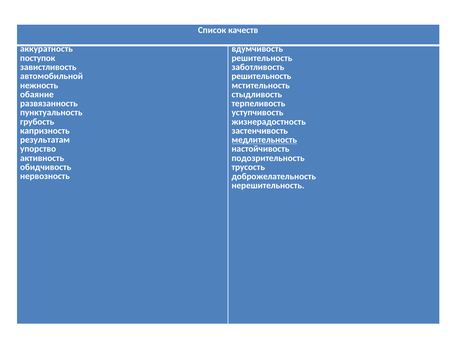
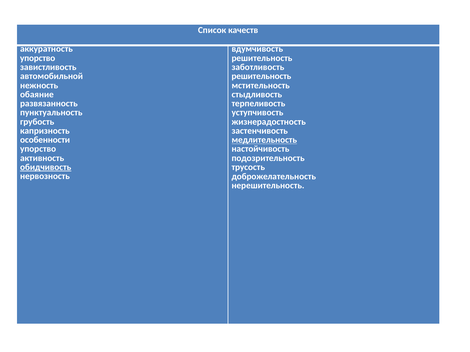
поступок: поступок -> упорство (38, 58)
результатам: результатам -> особенности (45, 140)
обидчивость underline: none -> present (46, 167)
